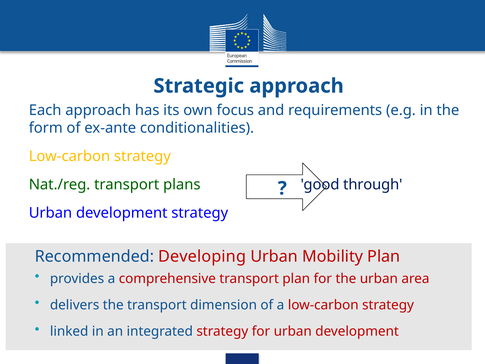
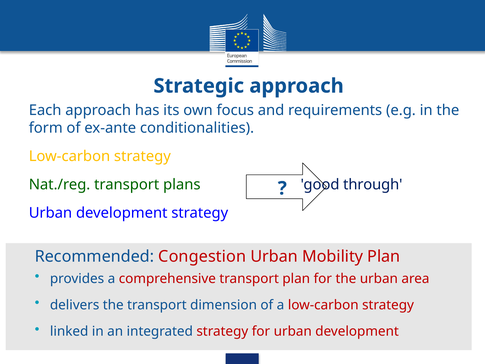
Developing: Developing -> Congestion (202, 256)
